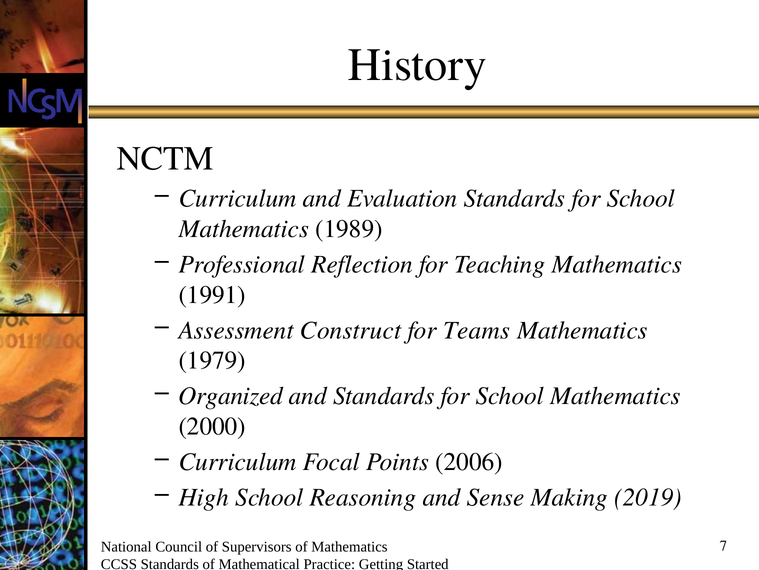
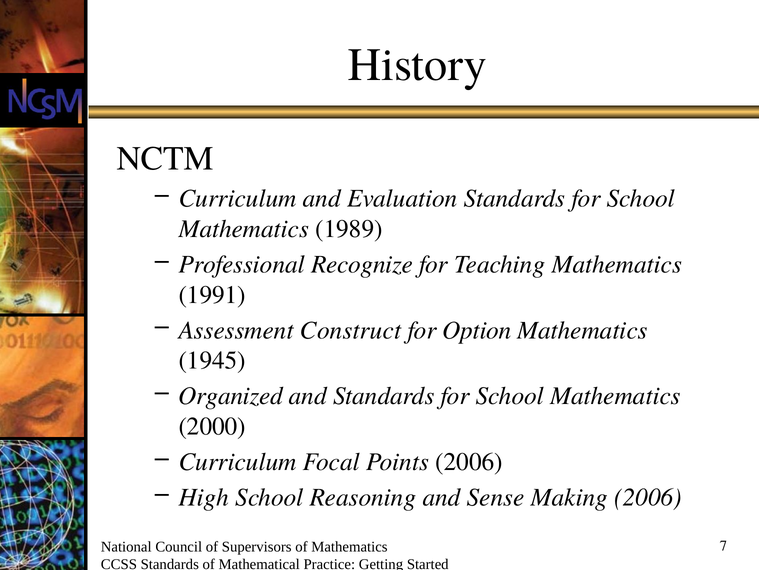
Reflection: Reflection -> Recognize (362, 264)
Teams: Teams -> Option (477, 330)
1979: 1979 -> 1945 (212, 360)
Making 2019: 2019 -> 2006 (648, 497)
